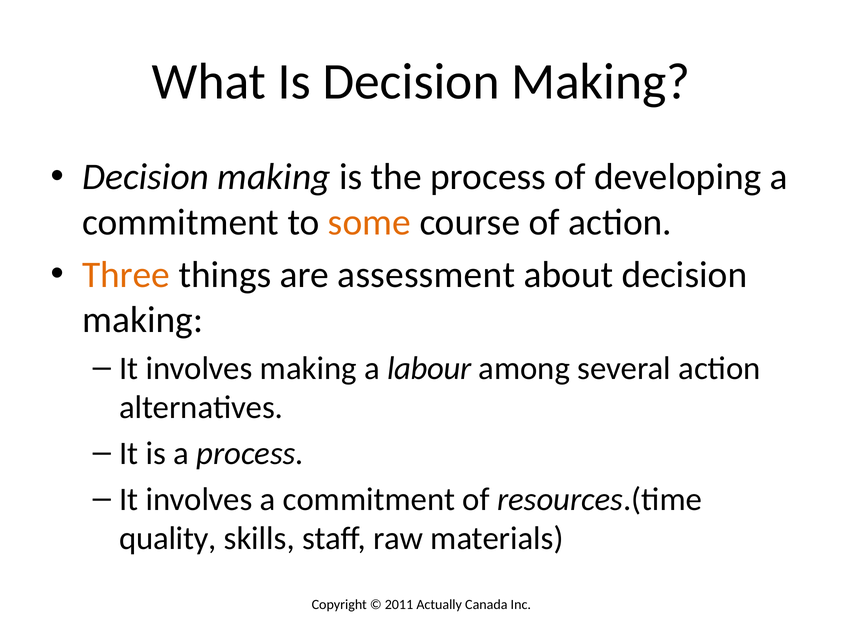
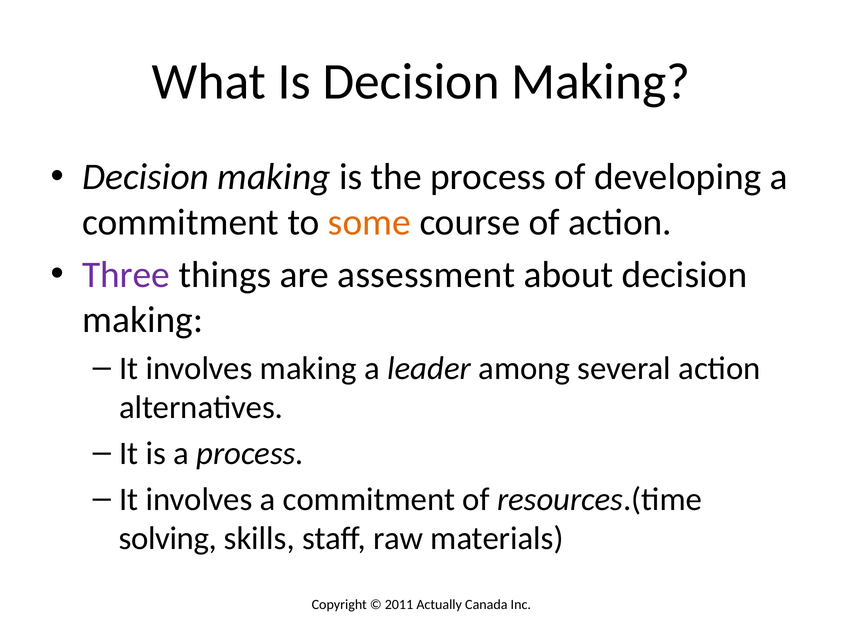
Three colour: orange -> purple (126, 274)
labour: labour -> leader (429, 368)
quality: quality -> solving (168, 538)
